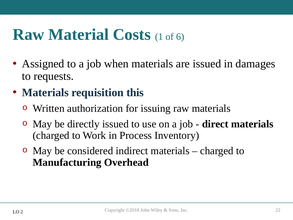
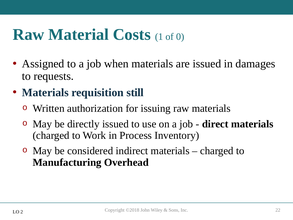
6: 6 -> 0 (180, 37)
this: this -> still (135, 92)
